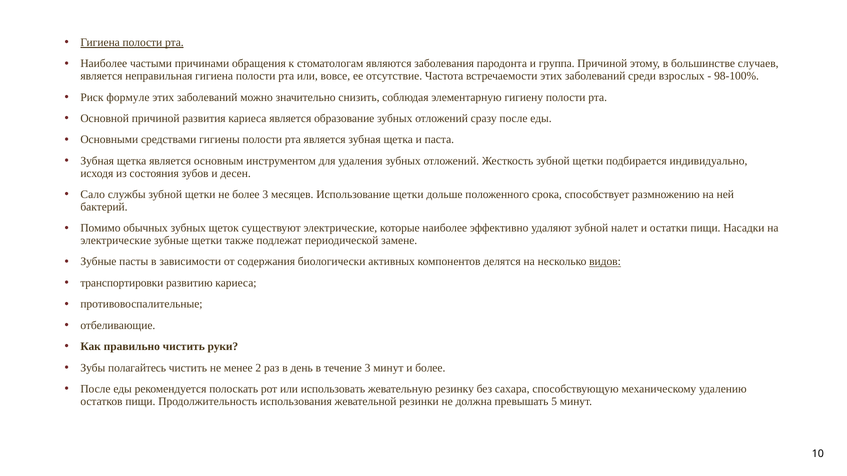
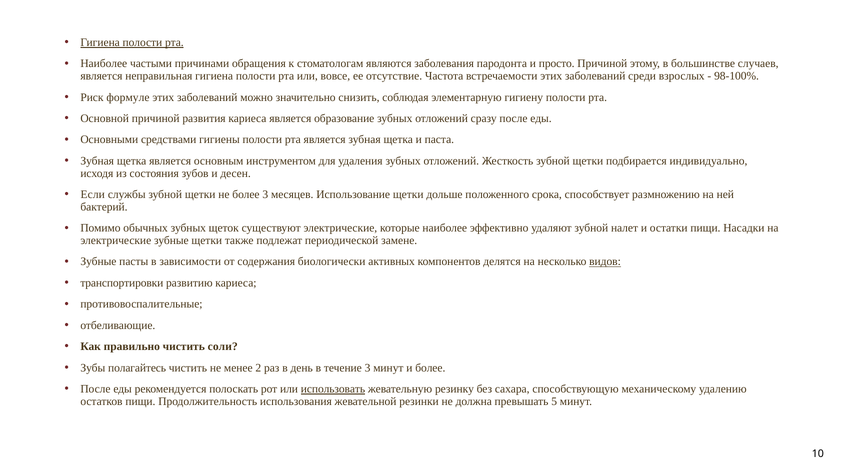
группа: группа -> просто (557, 64)
Сало: Сало -> Если (93, 195)
руки: руки -> соли (223, 347)
использовать underline: none -> present (333, 389)
